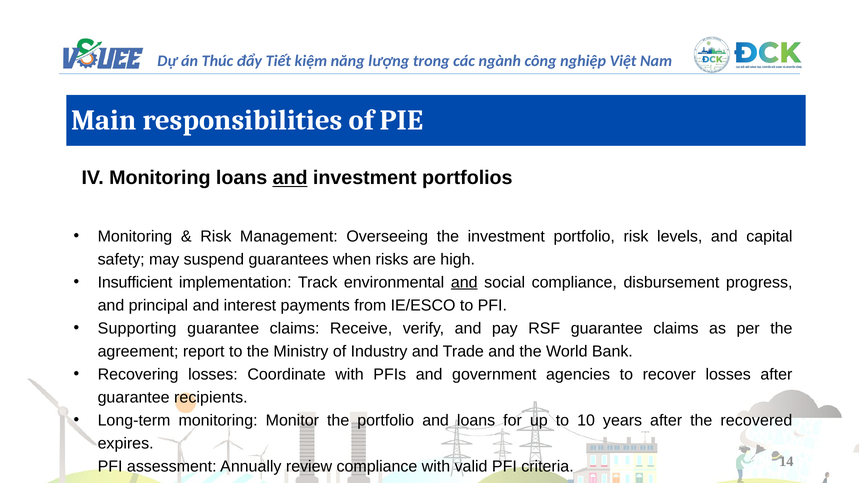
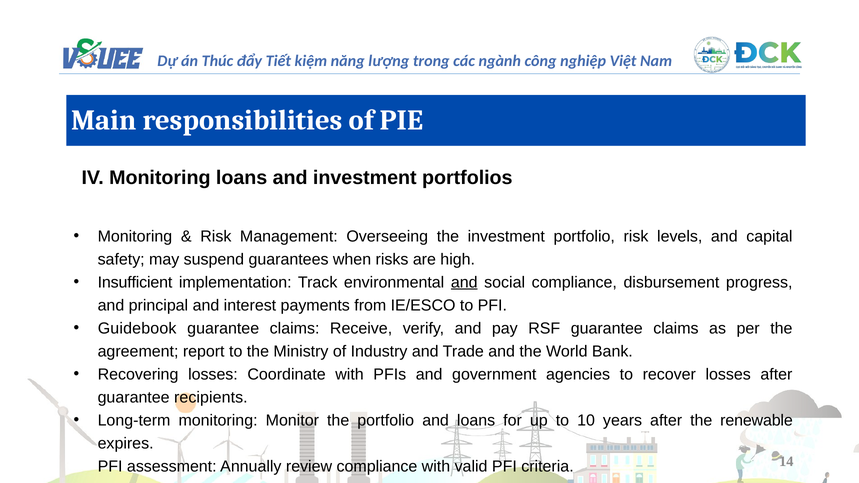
and underline: present -> none (290, 178)
Supporting: Supporting -> Guidebook (137, 328)
recovered: recovered -> renewable (757, 421)
